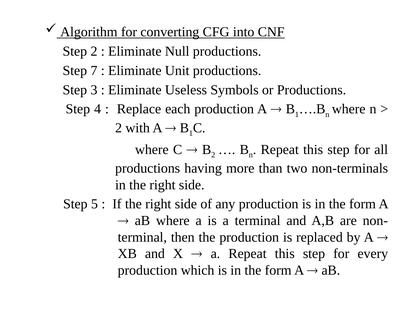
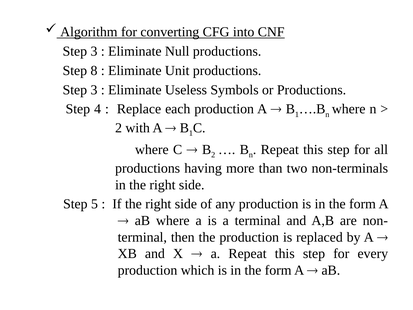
2: 2 -> 3 (94, 51)
7: 7 -> 8 (94, 70)
